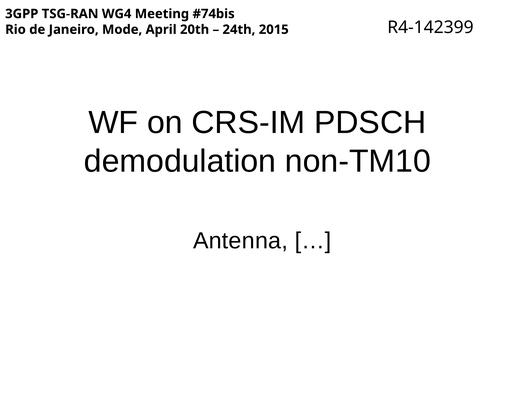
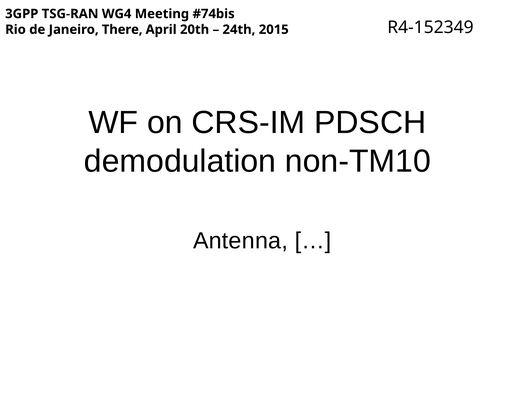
R4-142399: R4-142399 -> R4-152349 (430, 27)
Mode: Mode -> There (122, 30)
